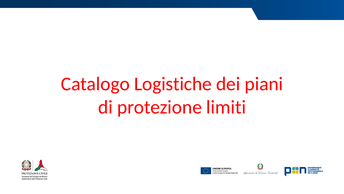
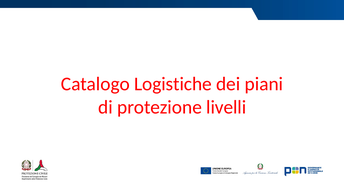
limiti: limiti -> livelli (226, 107)
